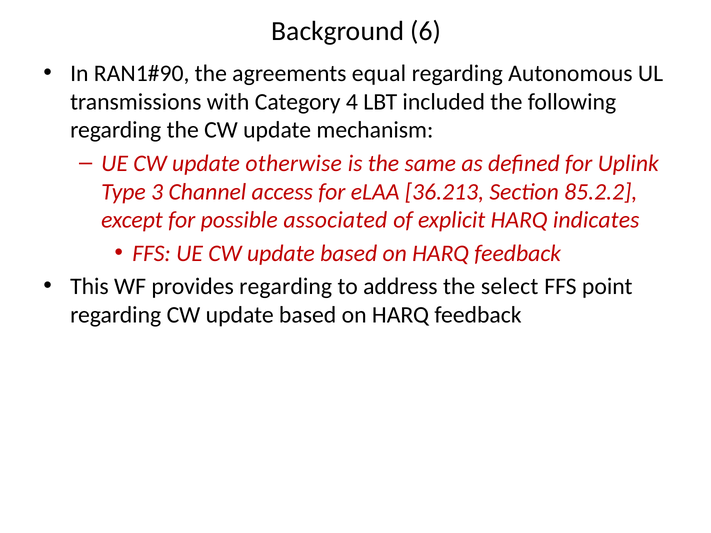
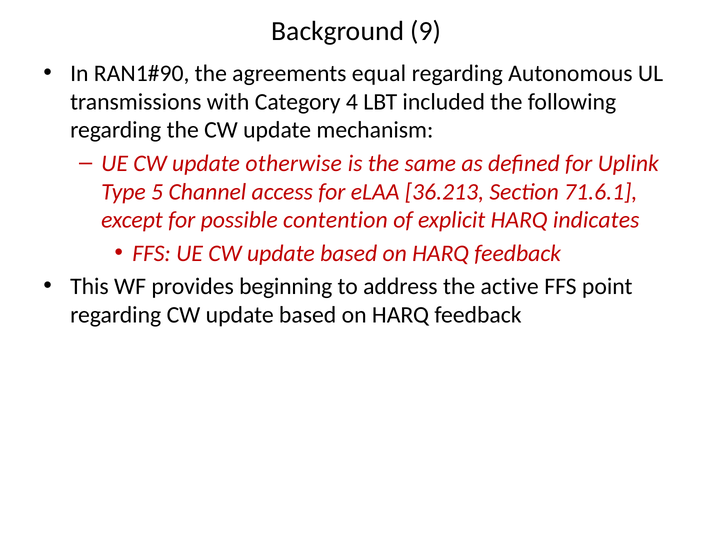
6: 6 -> 9 (426, 31)
3: 3 -> 5 (157, 192)
85.2.2: 85.2.2 -> 71.6.1 (601, 192)
associated: associated -> contention (335, 220)
provides regarding: regarding -> beginning (286, 287)
select: select -> active (510, 287)
